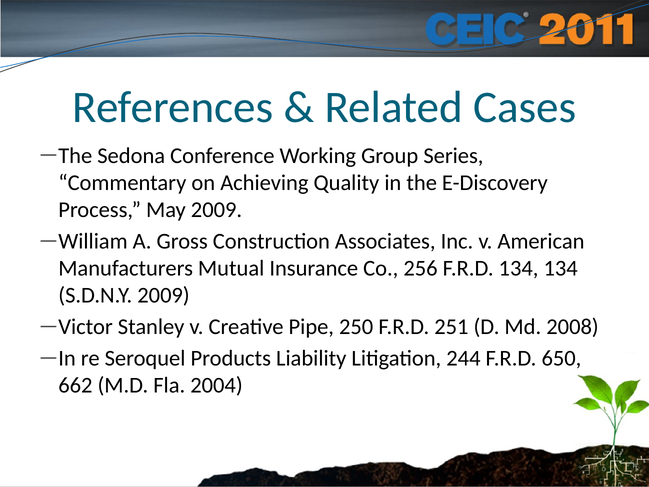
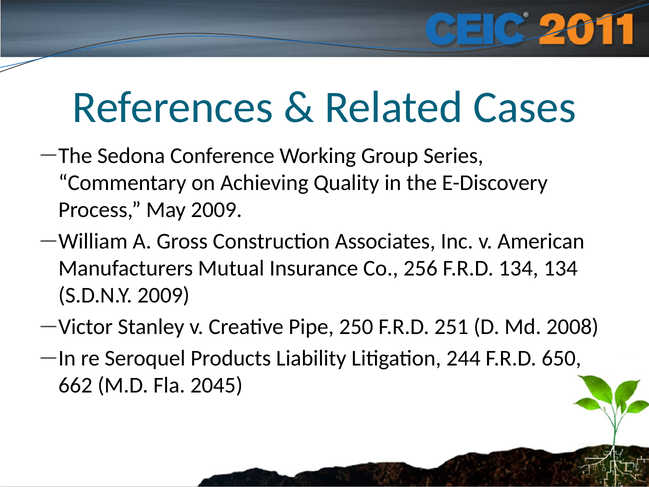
2004: 2004 -> 2045 (217, 385)
